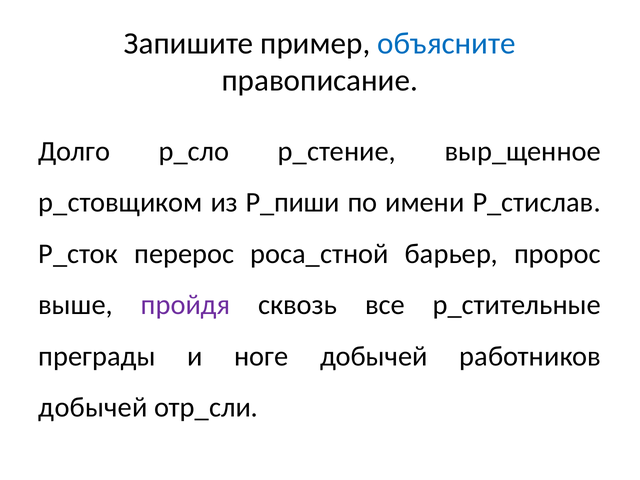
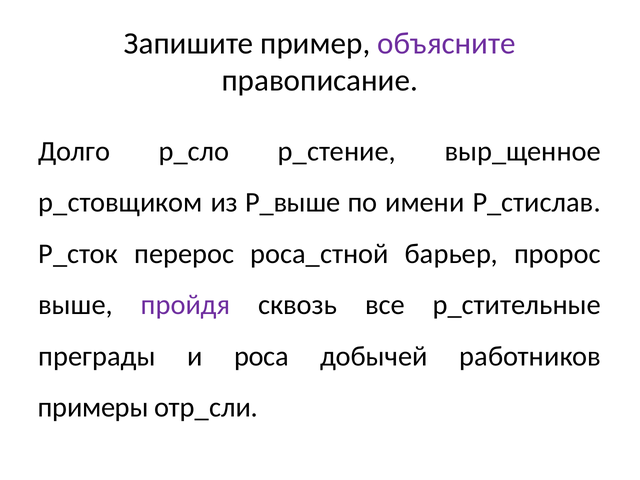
объясните colour: blue -> purple (447, 43)
Р_пиши: Р_пиши -> Р_выше (293, 203)
ноге: ноге -> роса (261, 356)
добычей: добычей -> примеры (93, 407)
